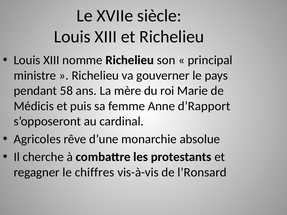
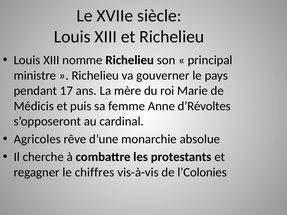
58: 58 -> 17 (66, 91)
d’Rapport: d’Rapport -> d’Révoltes (204, 106)
l’Ronsard: l’Ronsard -> l’Colonies (202, 172)
